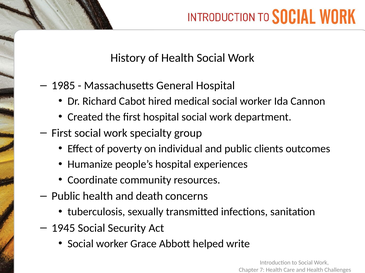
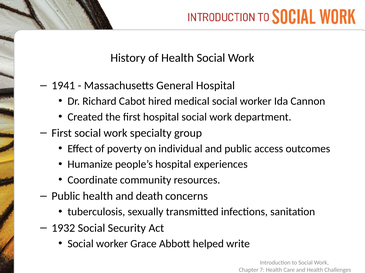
1985: 1985 -> 1941 (63, 86)
clients: clients -> access (269, 149)
1945: 1945 -> 1932 (63, 229)
